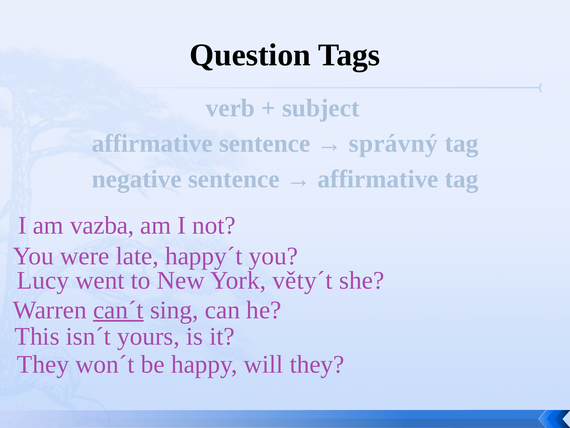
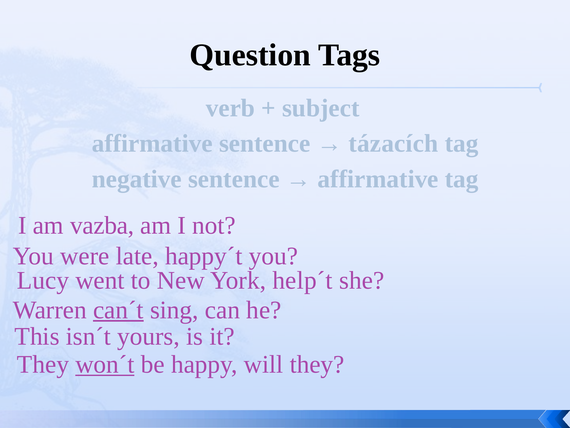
správný: správný -> tázacích (393, 143)
věty´t: věty´t -> help´t (303, 280)
won´t underline: none -> present (105, 364)
